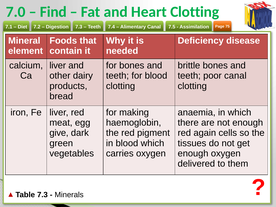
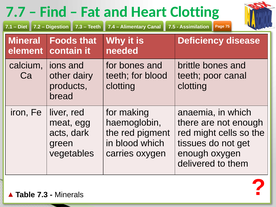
7.0: 7.0 -> 7.7 (16, 12)
liver: liver -> ions (58, 65)
give: give -> acts (59, 133)
again: again -> might (205, 133)
